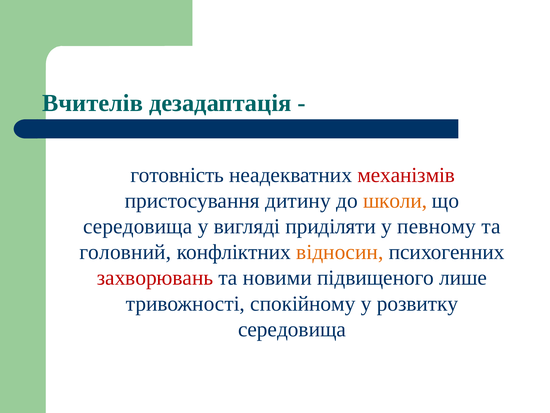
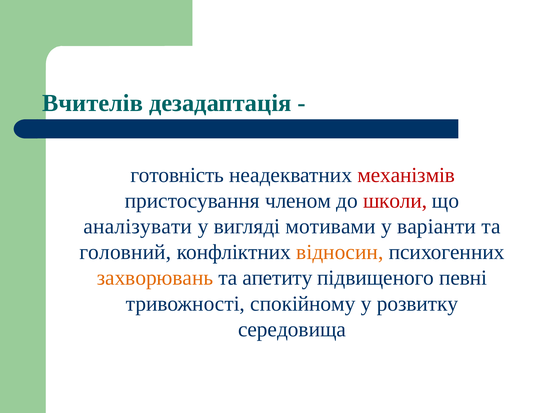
дитину: дитину -> членом (298, 201)
школи colour: orange -> red (395, 201)
середовища: середовища -> аналізувати (138, 226)
приділяти: приділяти -> мотивами (331, 226)
певному: певному -> варіанти (437, 226)
захворювань colour: red -> orange (155, 278)
новими: новими -> апетиту (277, 278)
лише: лише -> певні (463, 278)
